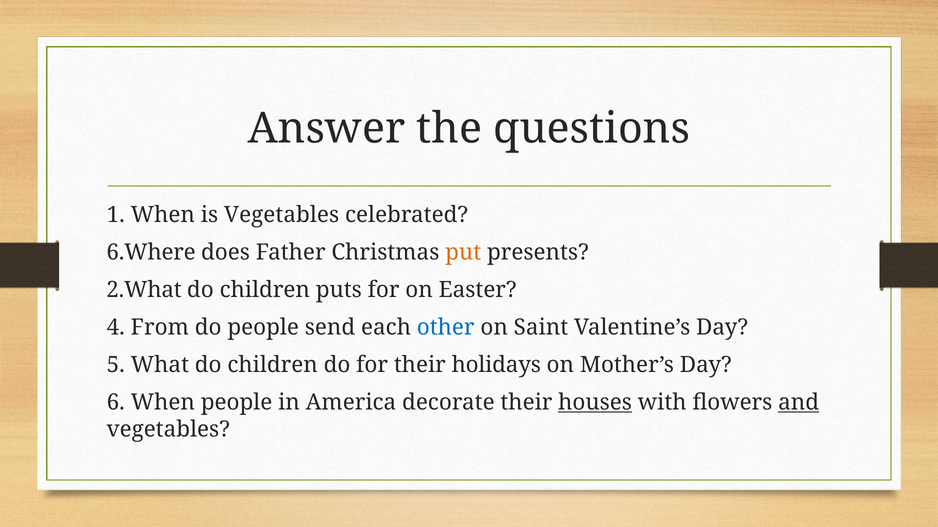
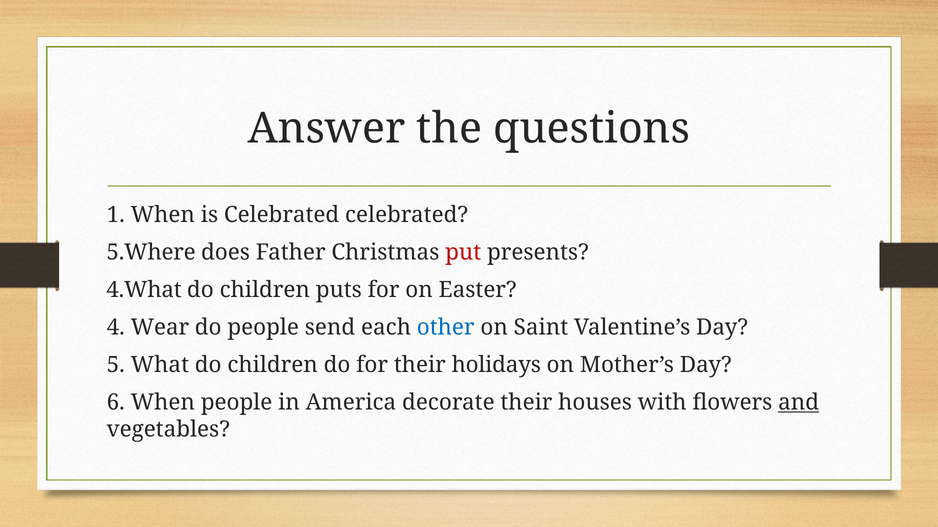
is Vegetables: Vegetables -> Celebrated (282, 215)
6.Where: 6.Where -> 5.Where (151, 253)
put colour: orange -> red (463, 253)
2.What: 2.What -> 4.What (144, 290)
From: From -> Wear (160, 328)
houses underline: present -> none (595, 403)
